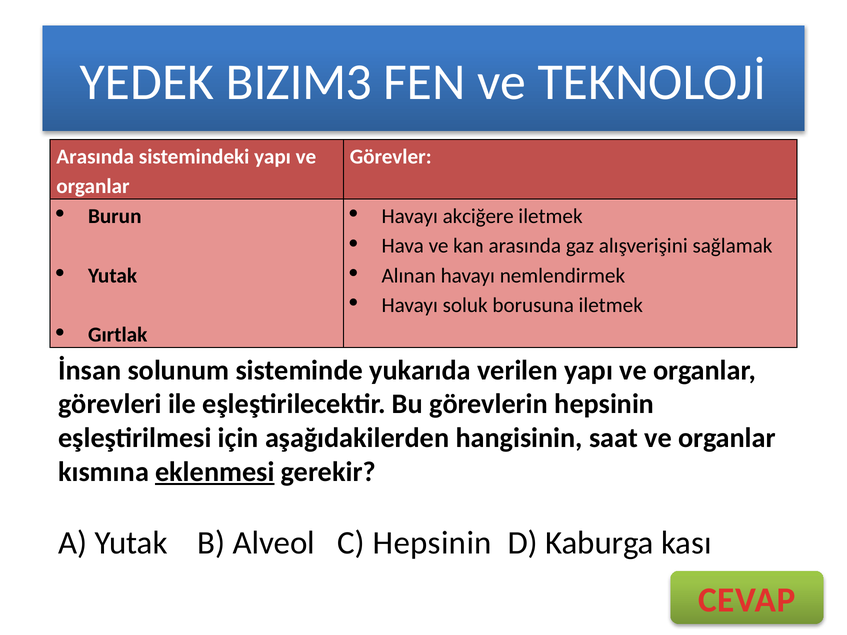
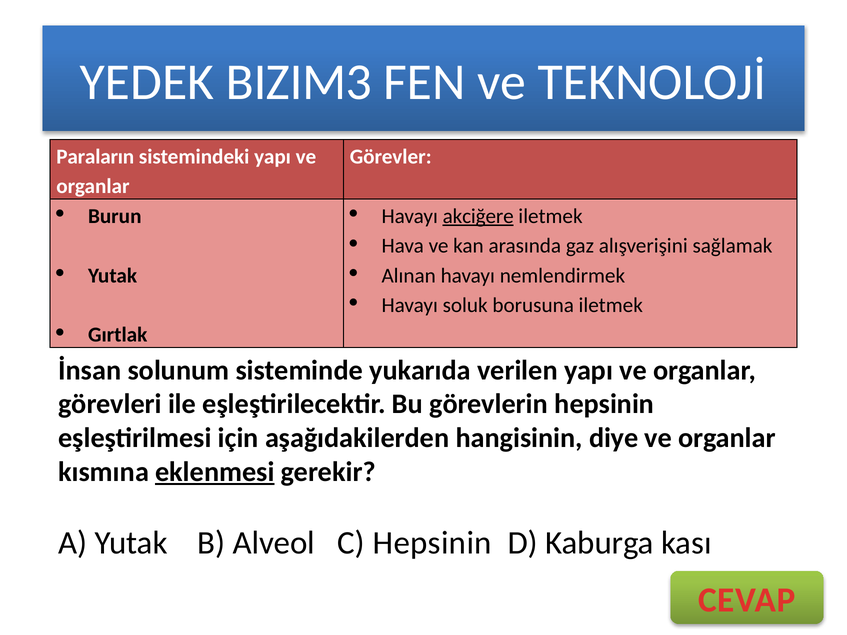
Arasında: Arasında -> Paraların (95, 157)
akciğere underline: none -> present (478, 216)
saat: saat -> diye (614, 438)
